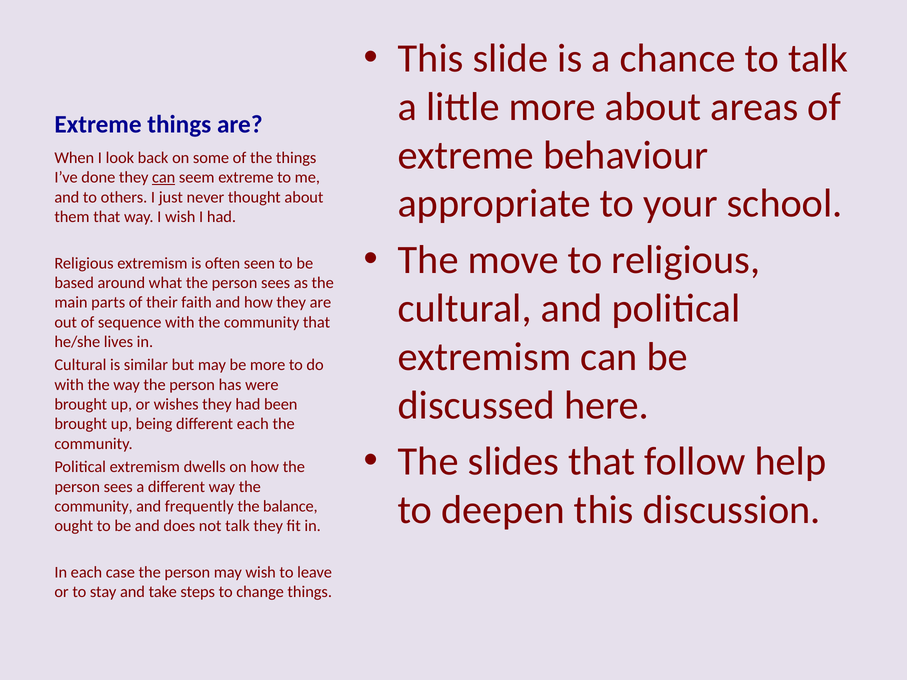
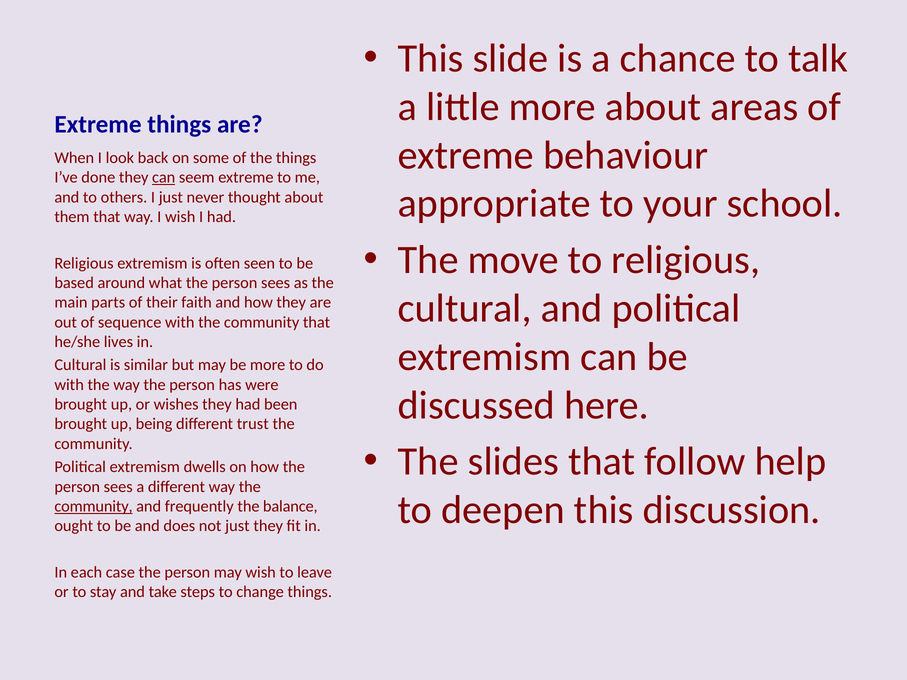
different each: each -> trust (253, 424)
community underline: none -> present (94, 506)
not talk: talk -> just (237, 526)
